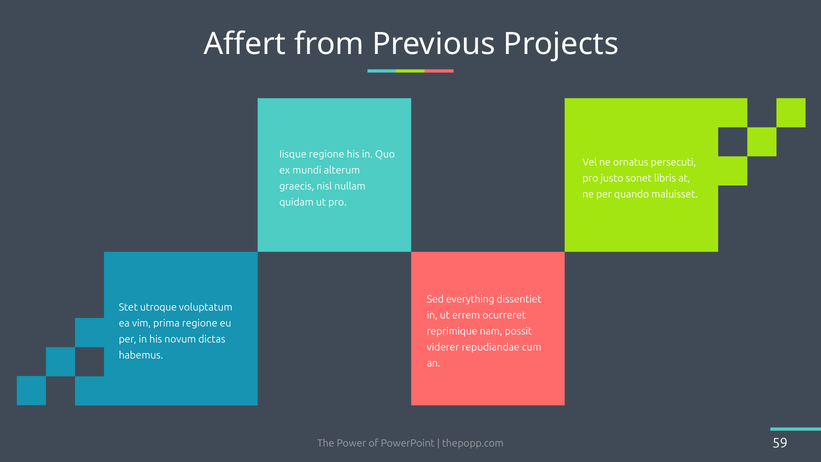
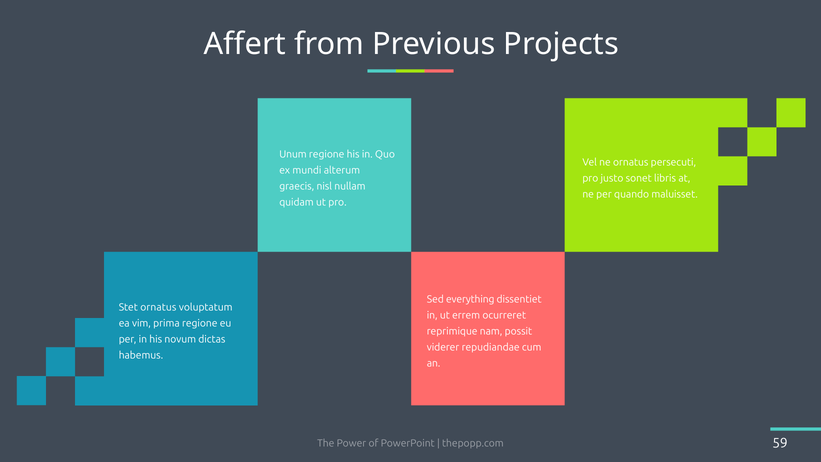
Iisque: Iisque -> Unum (293, 154)
Stet utroque: utroque -> ornatus (158, 307)
